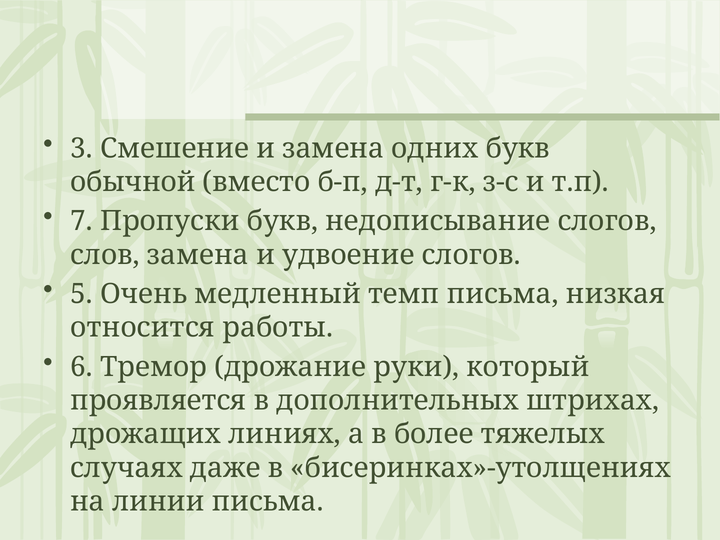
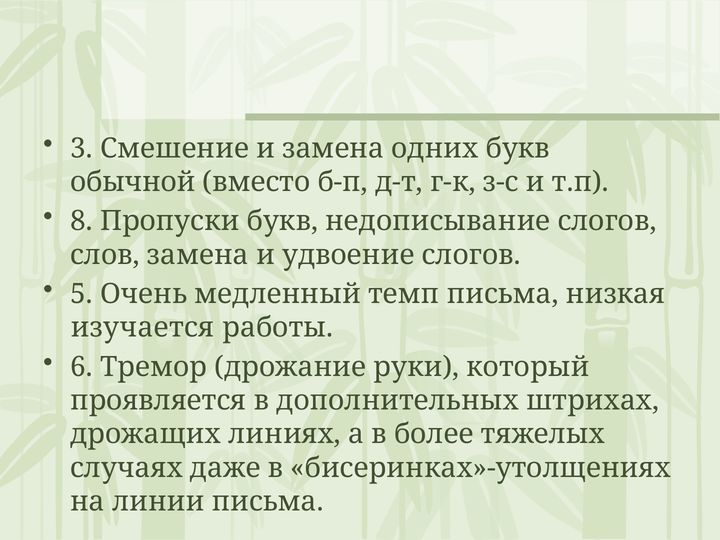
7: 7 -> 8 (82, 221)
относится: относится -> изучается (143, 328)
